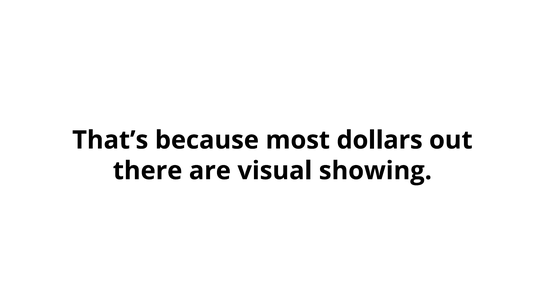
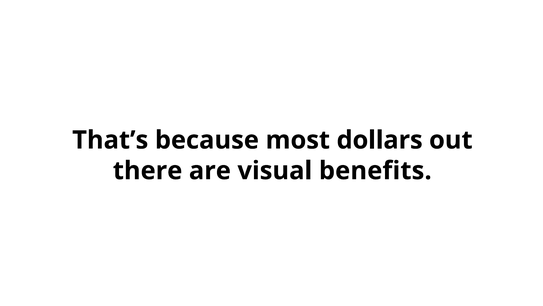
showing: showing -> benefits (375, 170)
